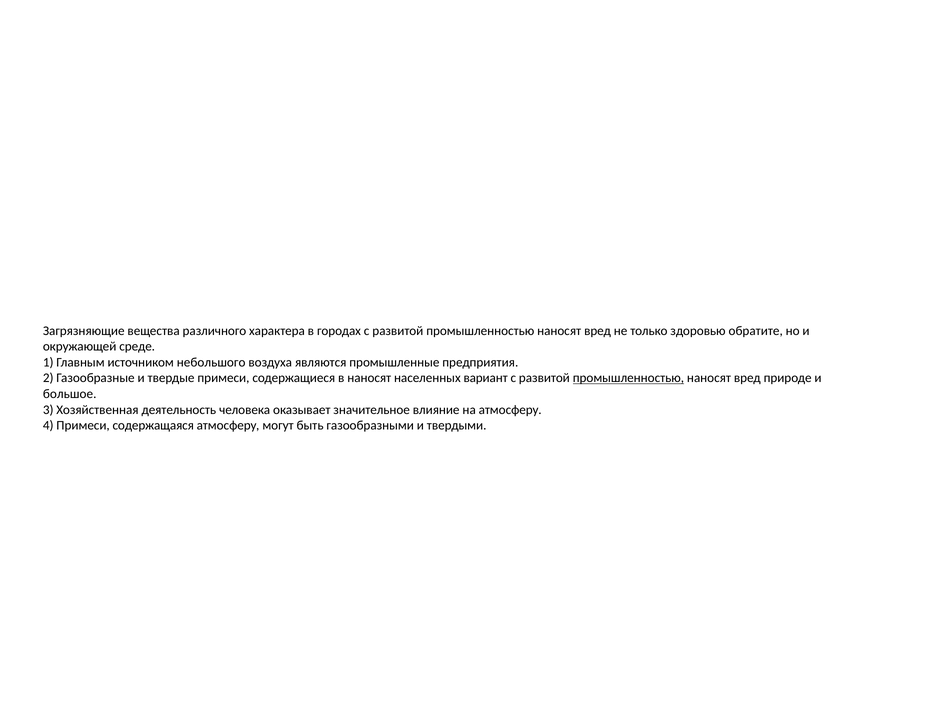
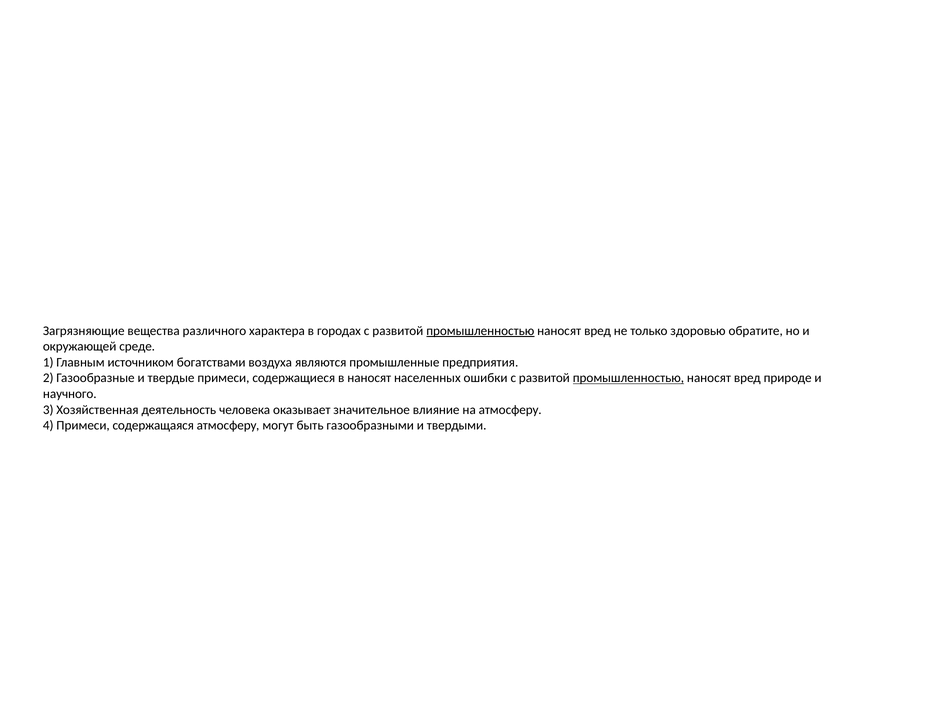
промышленностью underline: none -> present (480, 331)
небольшого: небольшого -> богатствами (211, 363)
вариант: вариант -> ошибки (486, 378)
большое: большое -> научного (70, 394)
